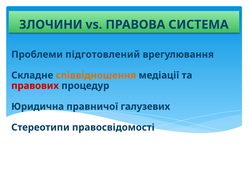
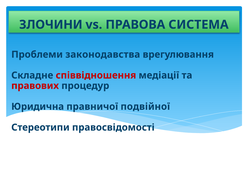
підготовлений: підготовлений -> законодавства (103, 54)
співвідношення colour: orange -> red (96, 75)
галузевих: галузевих -> подвійної (145, 107)
